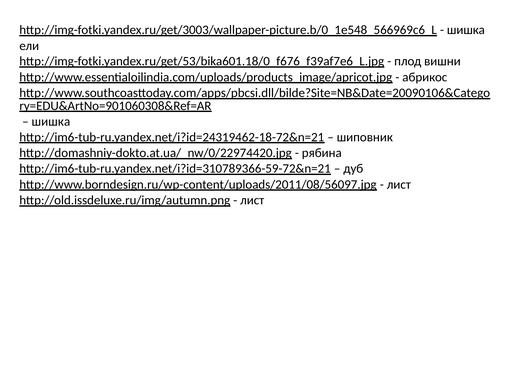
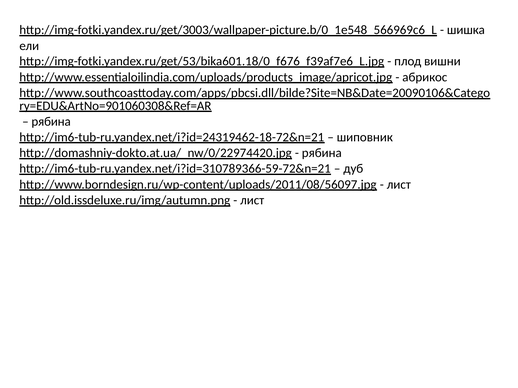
шишка: шишка -> рябина (51, 122)
